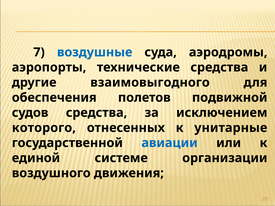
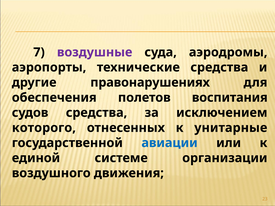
воздушные colour: blue -> purple (95, 52)
взаимовыгодного: взаимовыгодного -> правонарушениях (150, 83)
подвижной: подвижной -> воспитания (230, 98)
